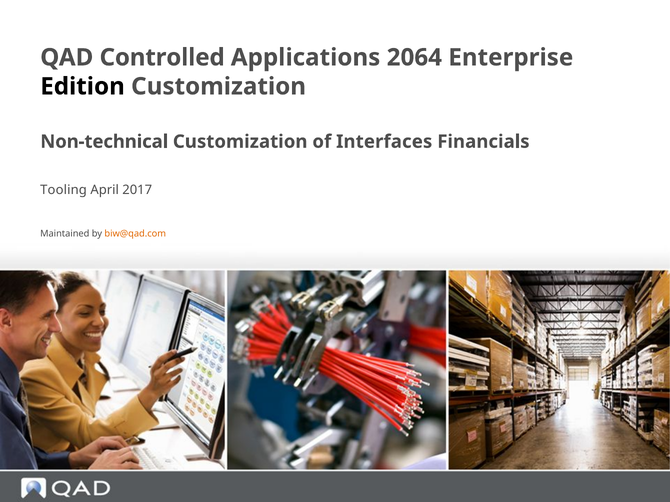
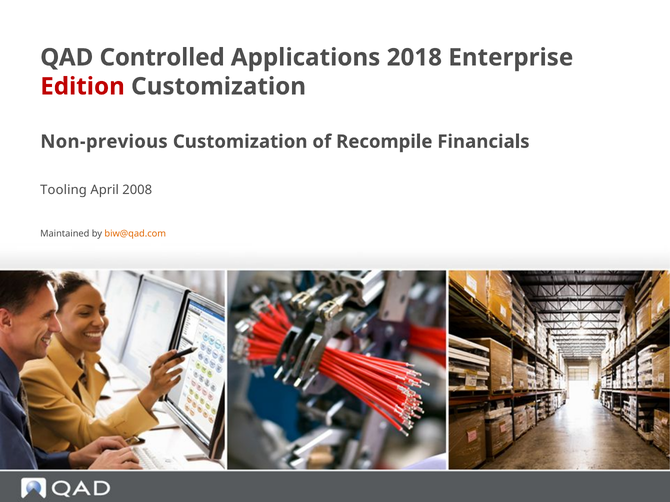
2064: 2064 -> 2018 (414, 58)
Edition colour: black -> red (83, 87)
Non-technical: Non-technical -> Non-previous (104, 142)
Interfaces: Interfaces -> Recompile (384, 142)
2017: 2017 -> 2008 (137, 190)
